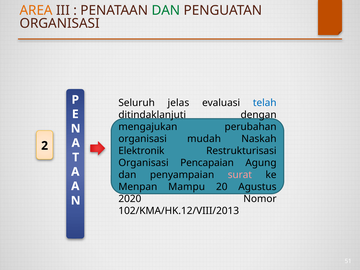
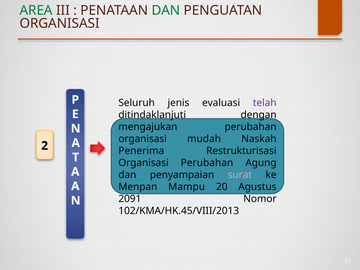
AREA colour: orange -> green (36, 10)
jelas: jelas -> jenis (178, 103)
telah colour: blue -> purple (265, 103)
Elektronik: Elektronik -> Penerima (141, 151)
Organisasi Pencapaian: Pencapaian -> Perubahan (207, 163)
2020: 2020 -> 2091 (130, 199)
102/KMA/HK.12/VIII/2013: 102/KMA/HK.12/VIII/2013 -> 102/KMA/HK.45/VIII/2013 (179, 211)
